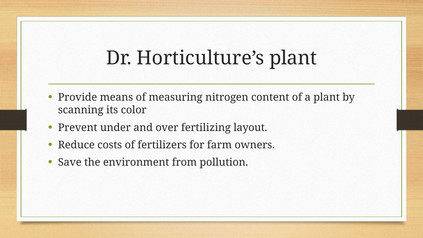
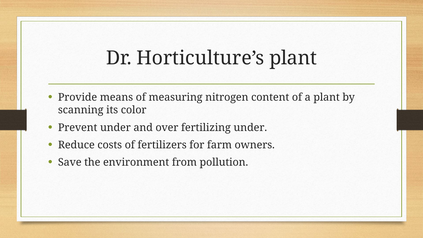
fertilizing layout: layout -> under (250, 128)
